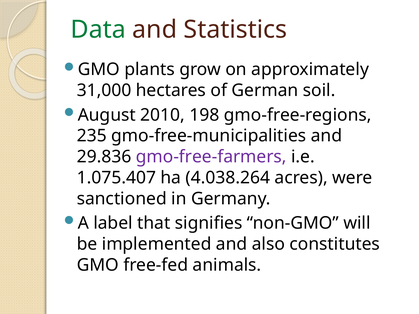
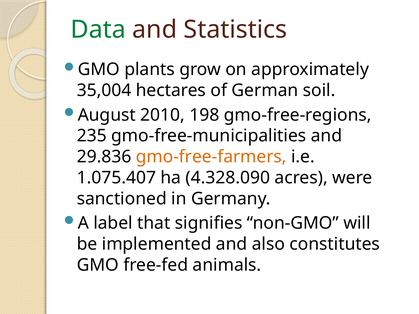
31,000: 31,000 -> 35,004 (104, 91)
gmo-free-farmers colour: purple -> orange (211, 157)
4.038.264: 4.038.264 -> 4.328.090 (228, 178)
